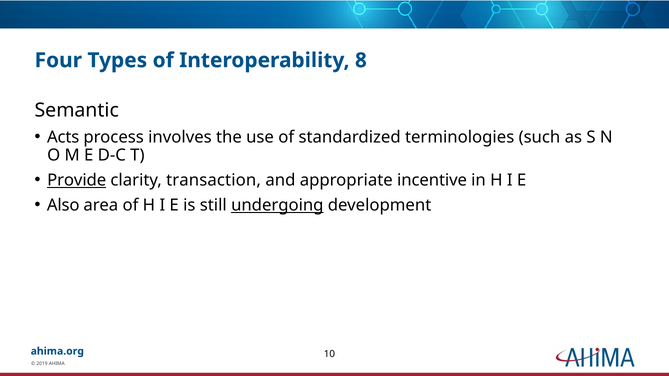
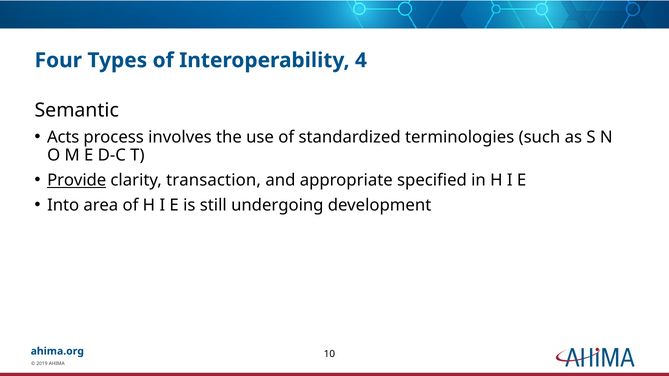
8: 8 -> 4 (361, 60)
incentive: incentive -> specified (432, 180)
Also: Also -> Into (63, 205)
undergoing underline: present -> none (277, 205)
